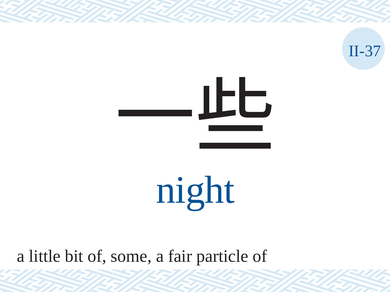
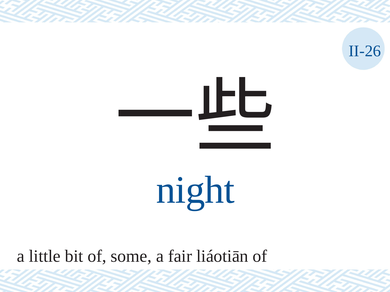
II-37: II-37 -> II-26 (365, 51)
particle: particle -> liáotiān (222, 257)
